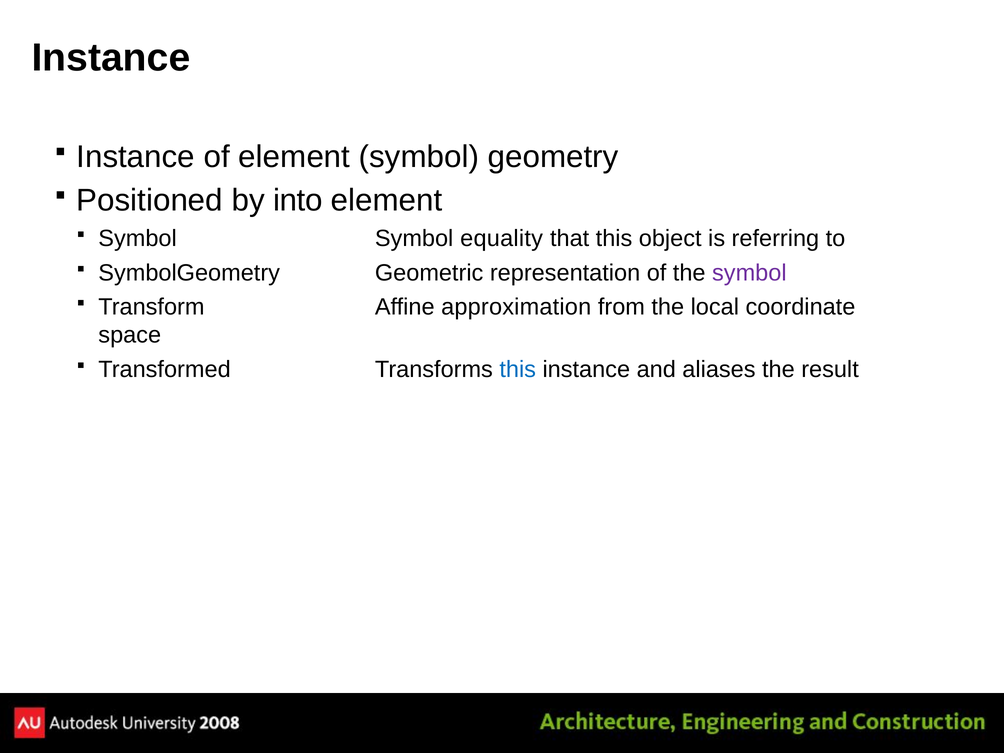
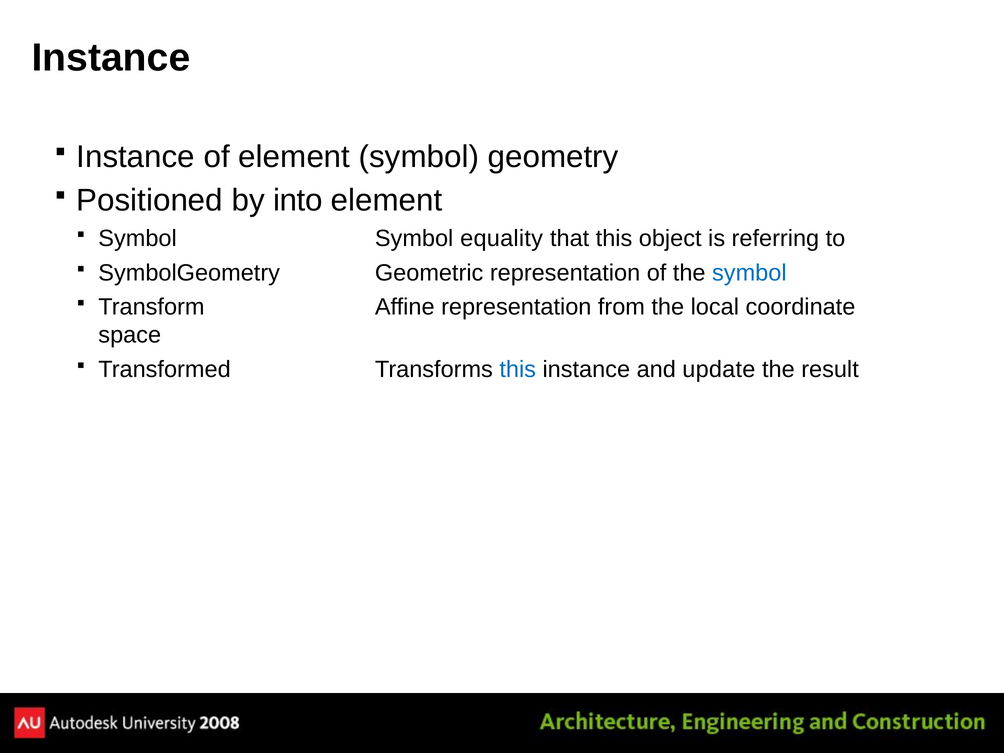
symbol colour: purple -> blue (749, 273)
Affine approximation: approximation -> representation (516, 307)
aliases: aliases -> update (719, 369)
